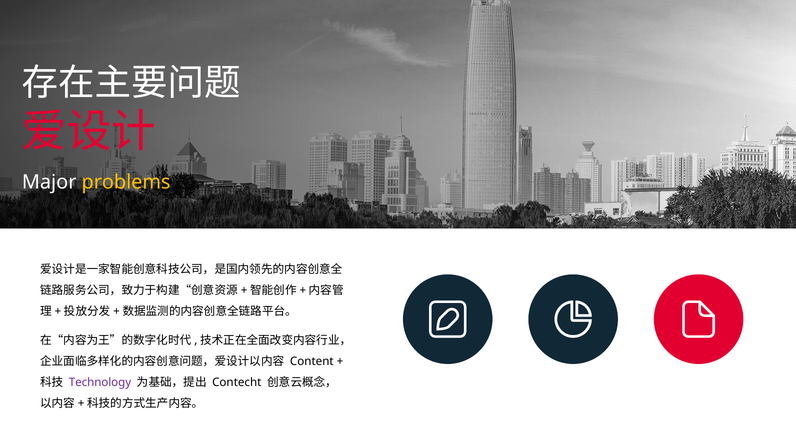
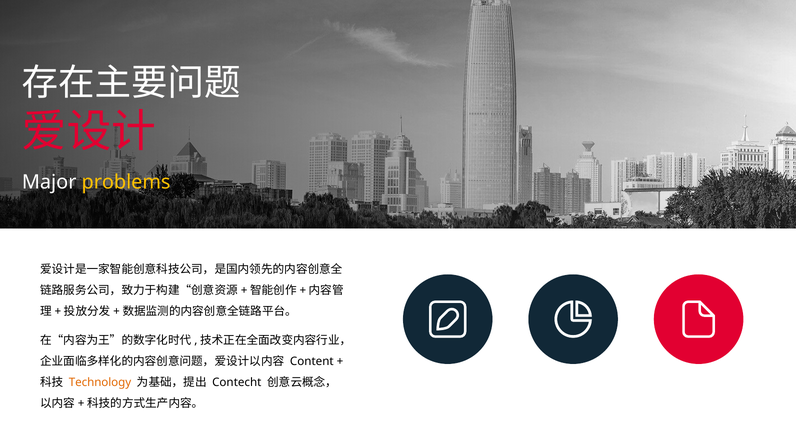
Technology colour: purple -> orange (100, 382)
